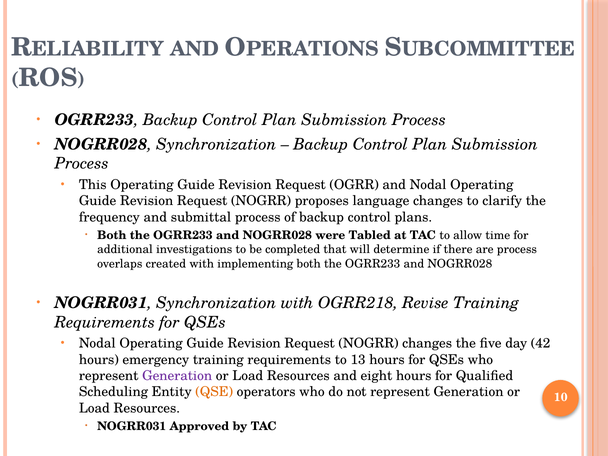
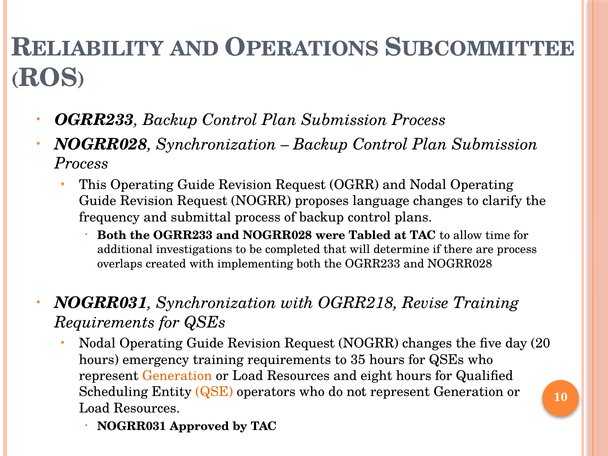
42: 42 -> 20 (541, 343)
13: 13 -> 35 (358, 360)
Generation colour: purple -> orange (177, 376)
